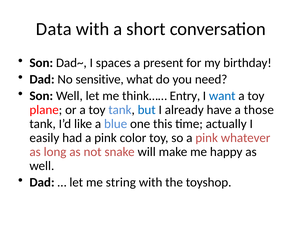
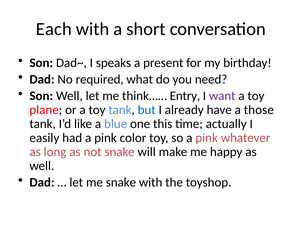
Data: Data -> Each (54, 29)
spaces: spaces -> speaks (113, 63)
sensitive: sensitive -> required (100, 80)
want colour: blue -> purple (222, 96)
me string: string -> snake (121, 183)
